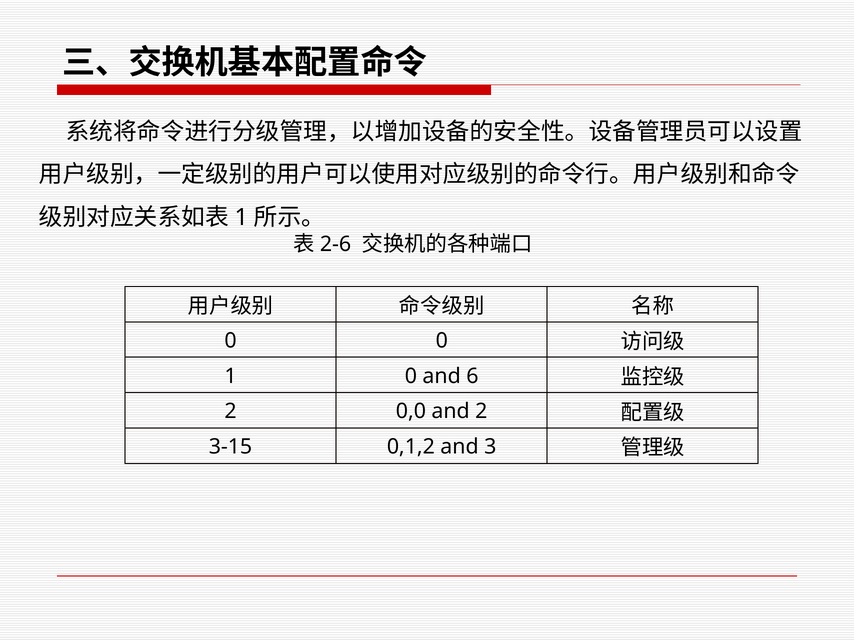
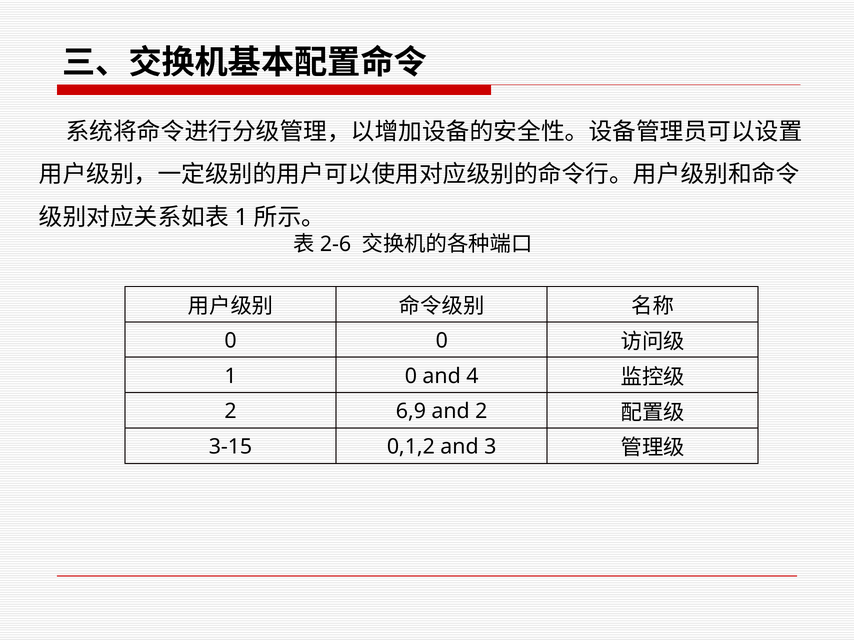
6: 6 -> 4 (472, 376)
0,0: 0,0 -> 6,9 (411, 412)
